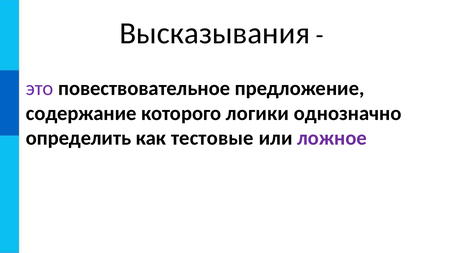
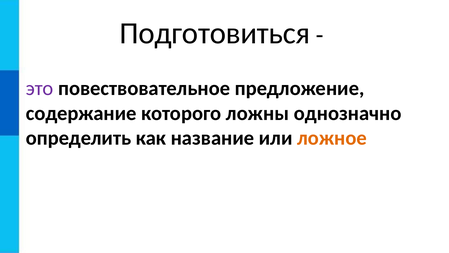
Высказывания: Высказывания -> Подготовиться (215, 33)
логики: логики -> ложны (258, 113)
тестовые: тестовые -> название (212, 138)
ложное colour: purple -> orange (332, 138)
